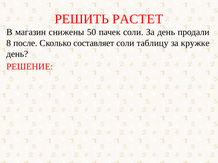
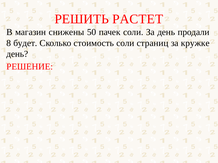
после: после -> будет (25, 43)
составляет: составляет -> стоимость (94, 43)
таблицу: таблицу -> страниц (153, 43)
